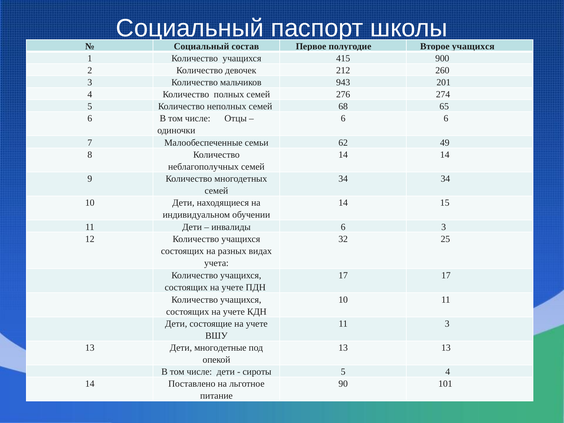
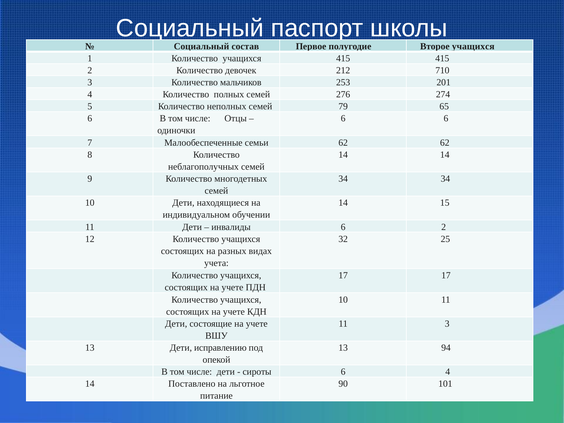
415 900: 900 -> 415 (442, 58)
260: 260 -> 710 (442, 71)
943: 943 -> 253 (343, 83)
68: 68 -> 79 (343, 107)
62 49: 49 -> 62 (445, 143)
6 3: 3 -> 2 (444, 227)
многодетные: многодетные -> исправлению (220, 348)
13 13: 13 -> 94 (446, 348)
сироты 5: 5 -> 6 (343, 372)
